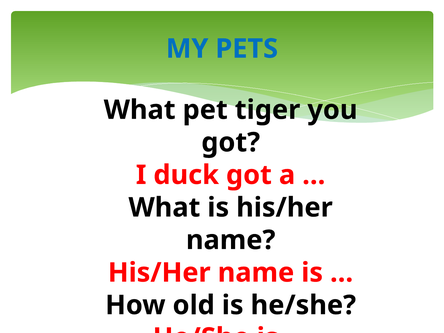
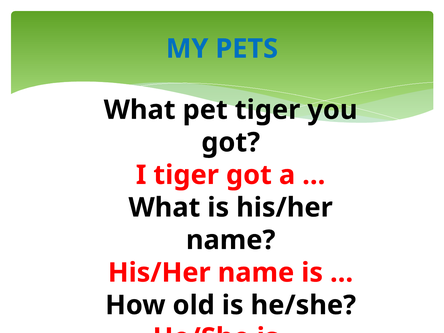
I duck: duck -> tiger (186, 175)
